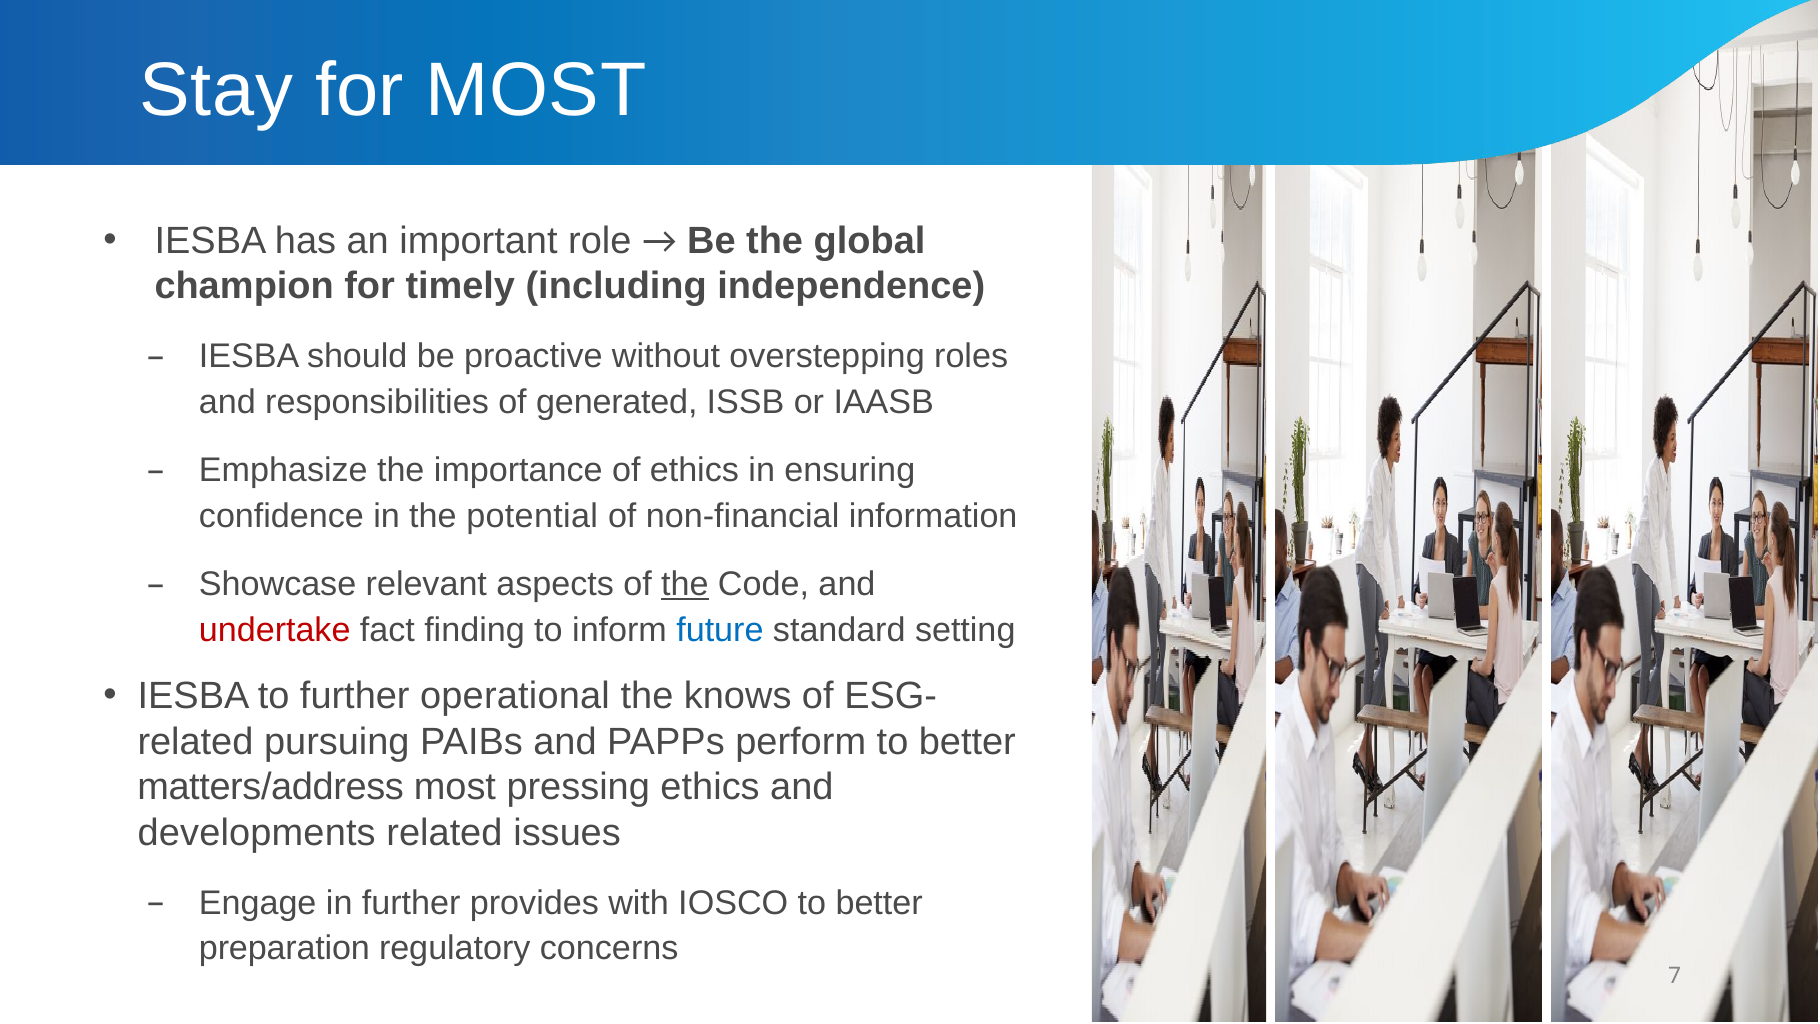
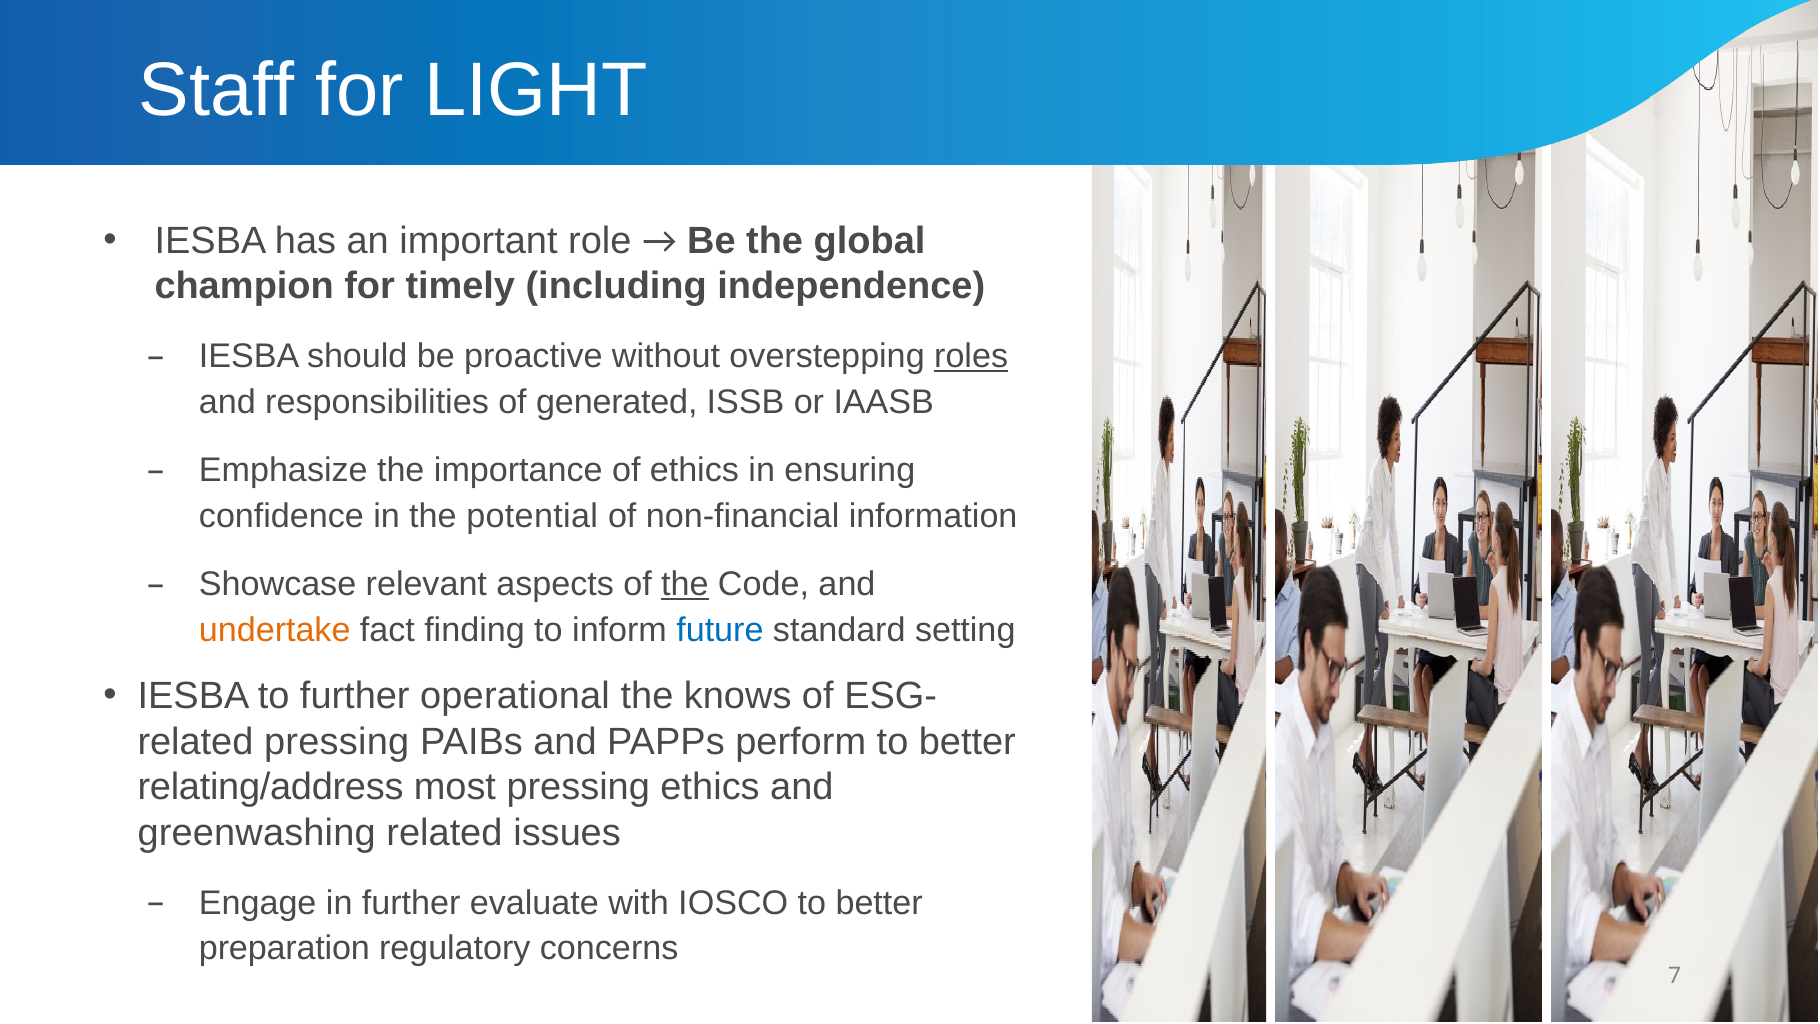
Stay: Stay -> Staff (217, 90)
for MOST: MOST -> LIGHT (536, 90)
roles underline: none -> present (971, 357)
undertake colour: red -> orange (275, 630)
related pursuing: pursuing -> pressing (337, 742)
matters/address: matters/address -> relating/address (271, 787)
developments: developments -> greenwashing (257, 833)
provides: provides -> evaluate (534, 903)
